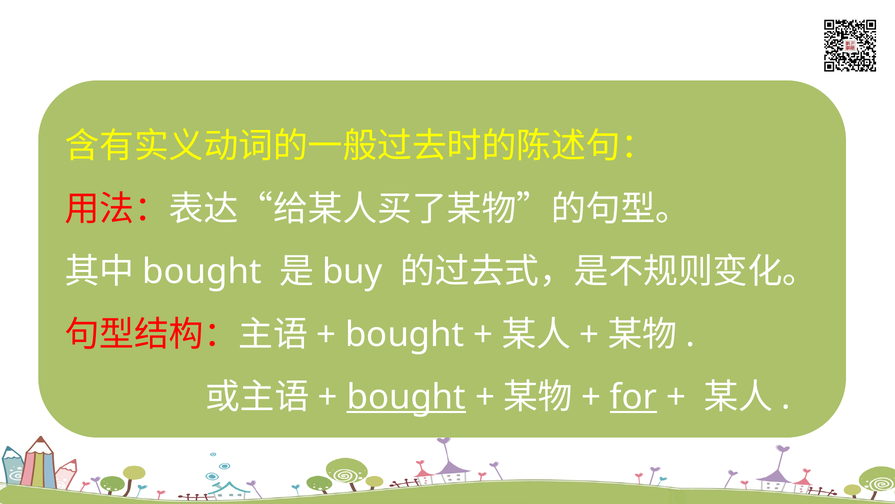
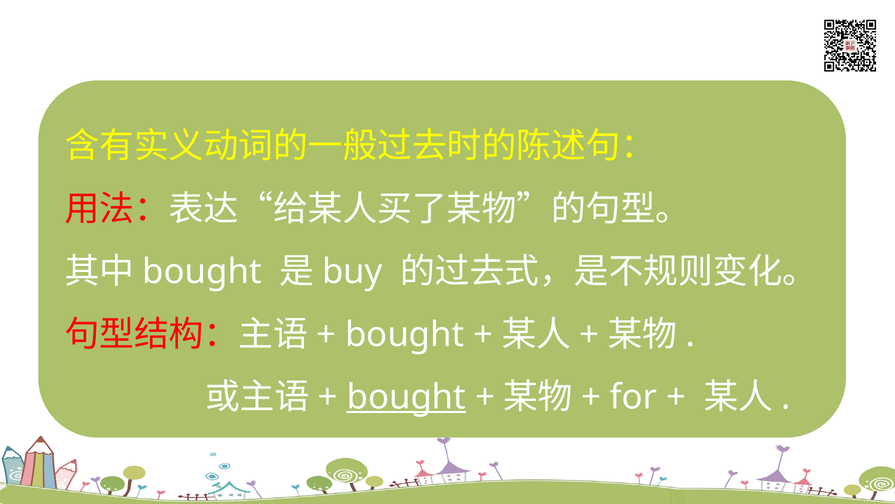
for underline: present -> none (634, 397)
